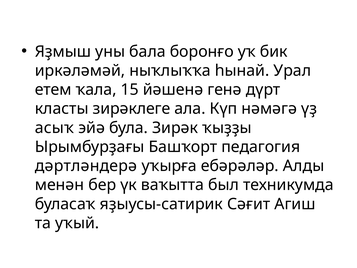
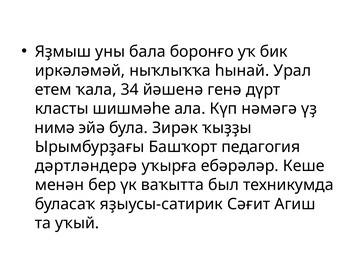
15: 15 -> 34 (130, 90)
зирәклеге: зирәклеге -> шишмәһе (131, 109)
асыҡ: асыҡ -> нимә (55, 128)
Алды: Алды -> Кеше (304, 166)
